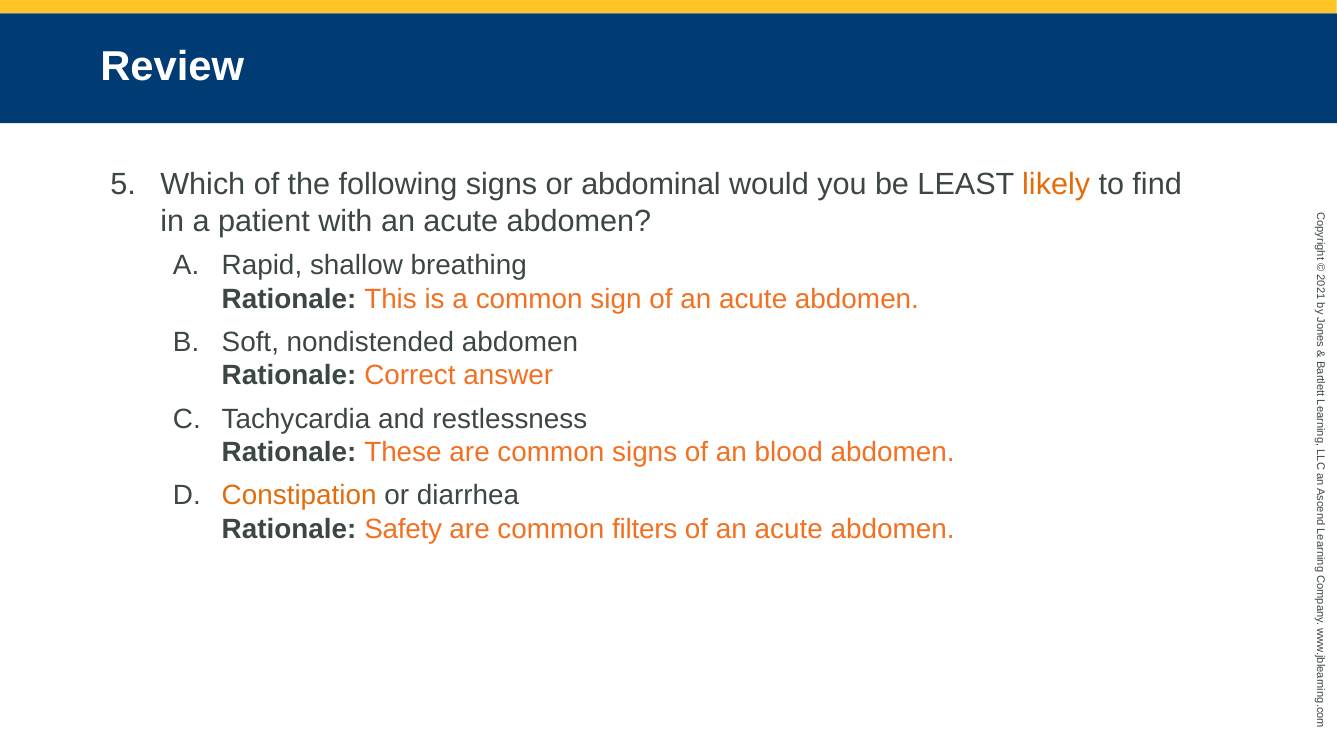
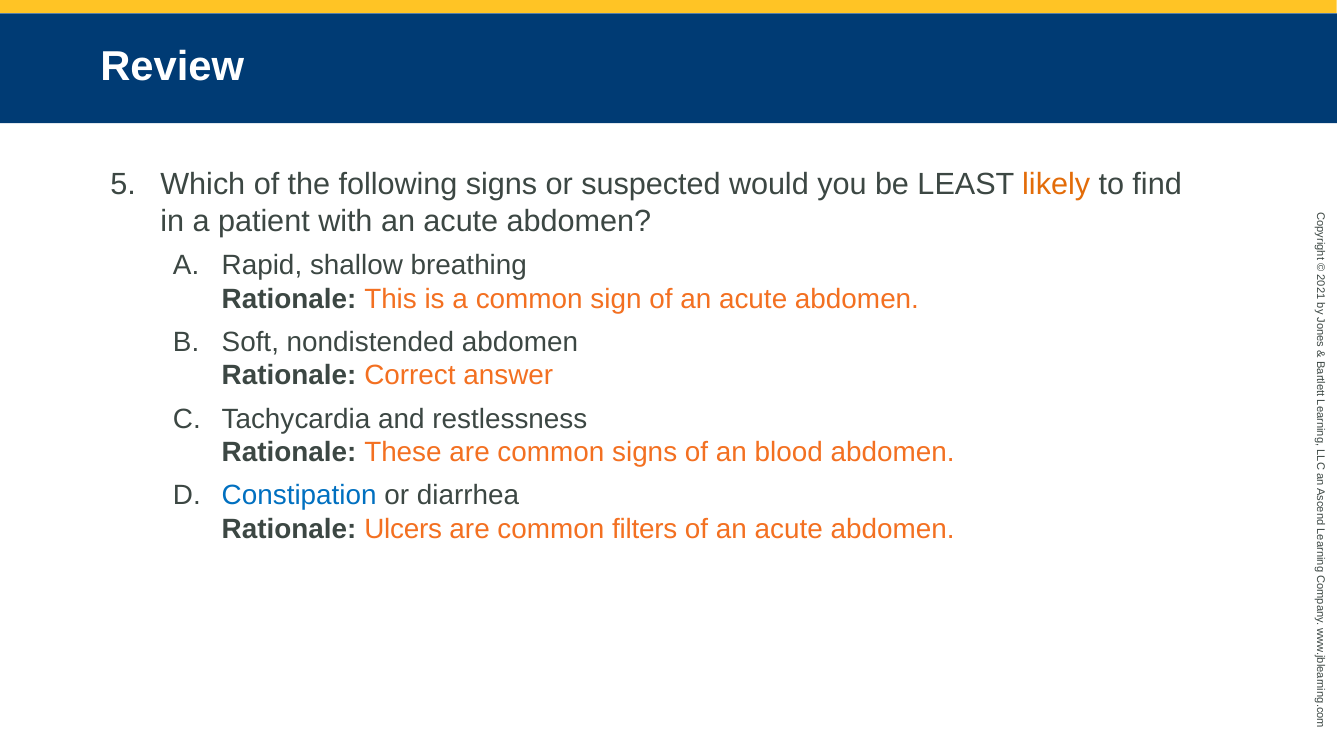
abdominal: abdominal -> suspected (651, 184)
Constipation colour: orange -> blue (299, 496)
Safety: Safety -> Ulcers (403, 529)
